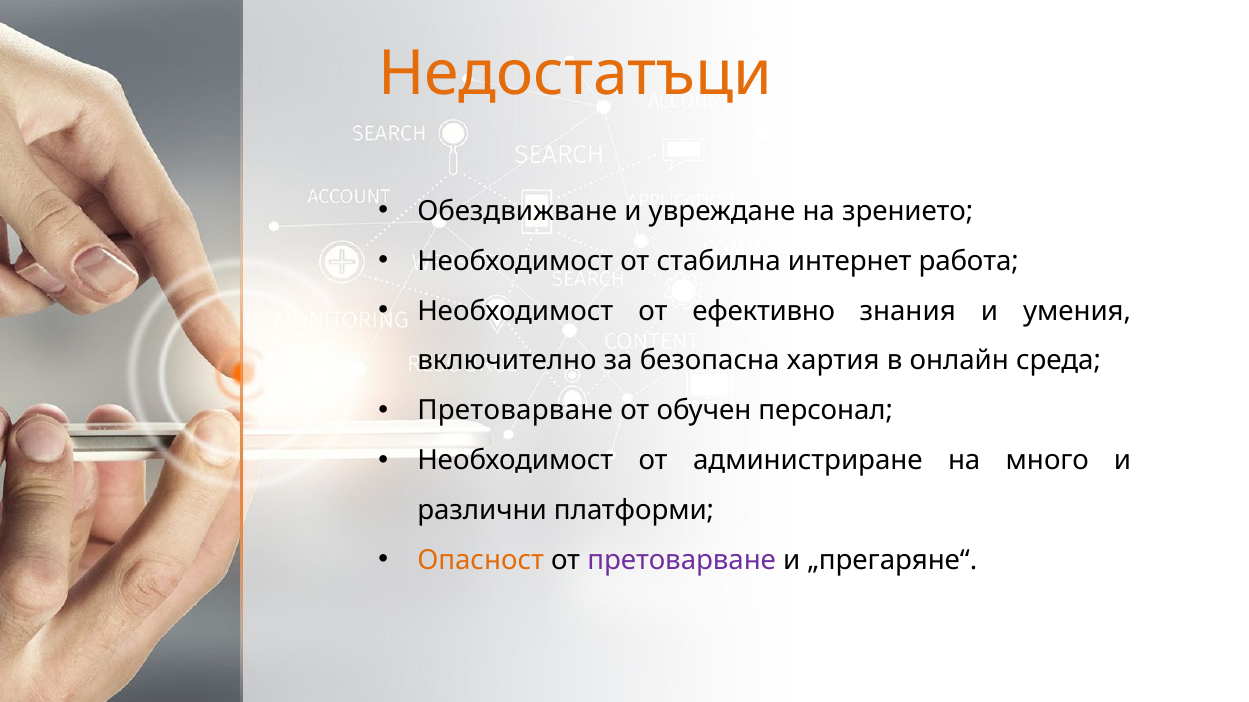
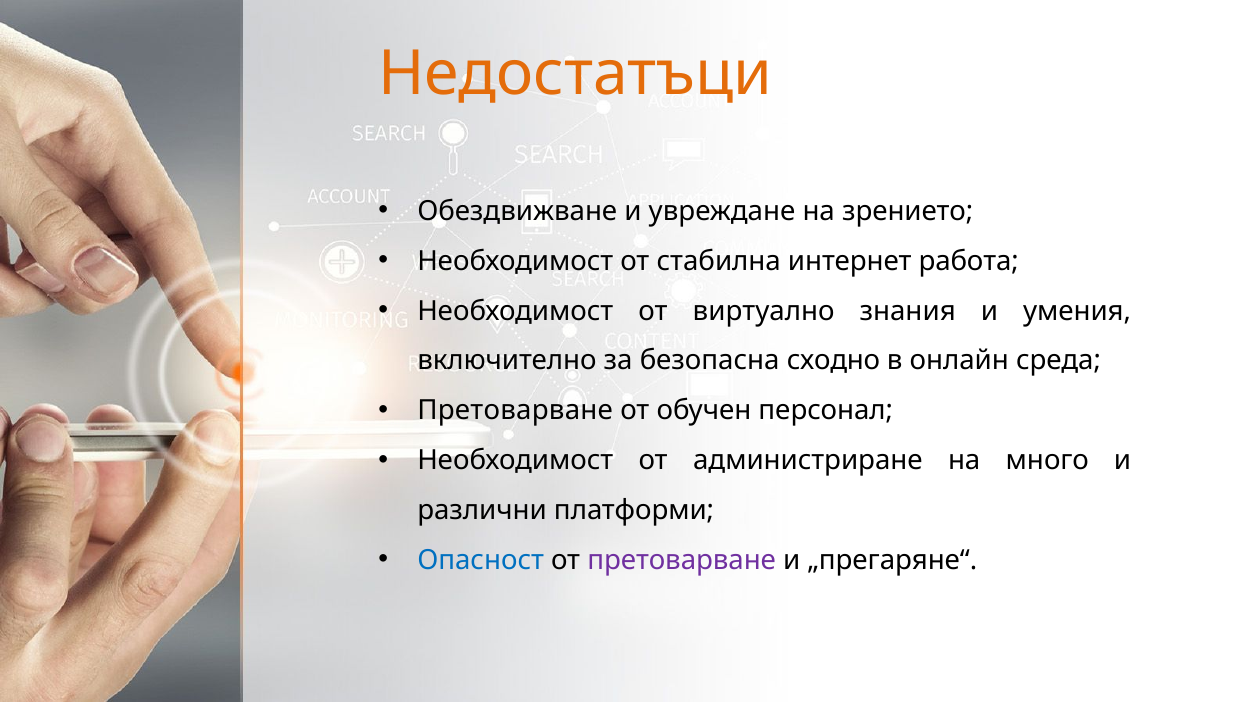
ефективно: ефективно -> виртуално (764, 311)
хартия: хартия -> сходно (833, 361)
Опасност colour: orange -> blue (481, 561)
